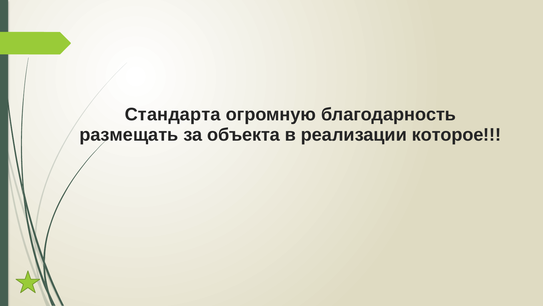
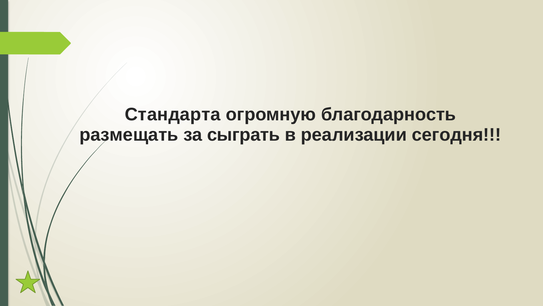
объекта: объекта -> сыграть (244, 135)
которое: которое -> сегодня (457, 135)
